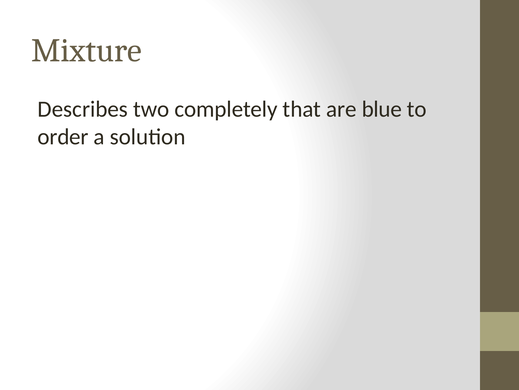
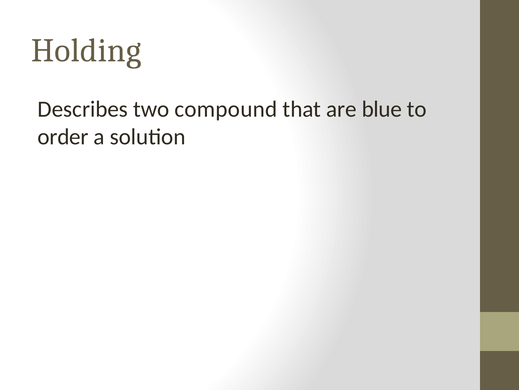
Mixture: Mixture -> Holding (86, 50)
completely: completely -> compound (226, 109)
